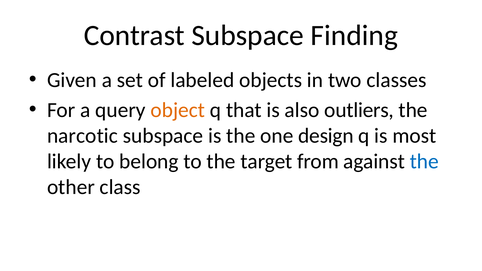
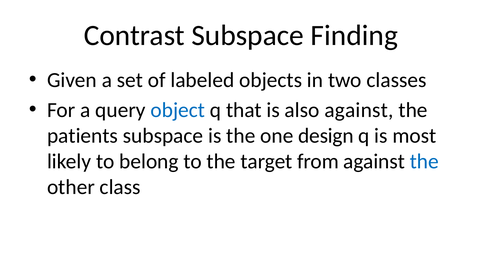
object colour: orange -> blue (178, 110)
also outliers: outliers -> against (359, 110)
narcotic: narcotic -> patients (83, 136)
